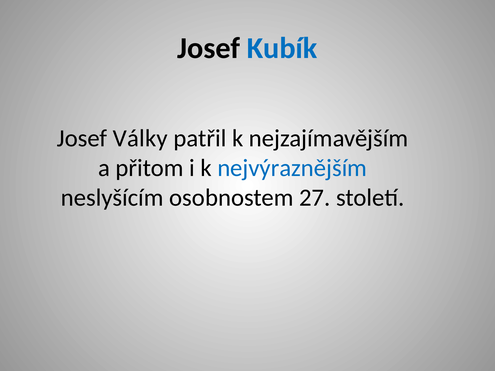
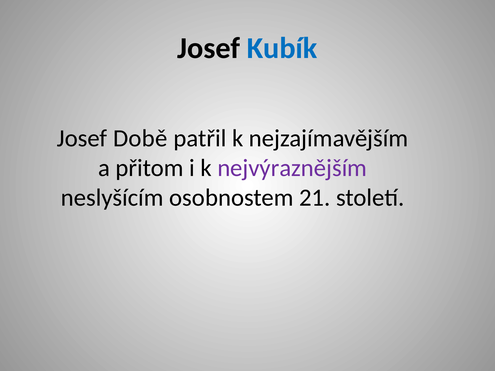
Války: Války -> Době (140, 138)
nejvýraznějším colour: blue -> purple (292, 168)
27: 27 -> 21 (315, 198)
